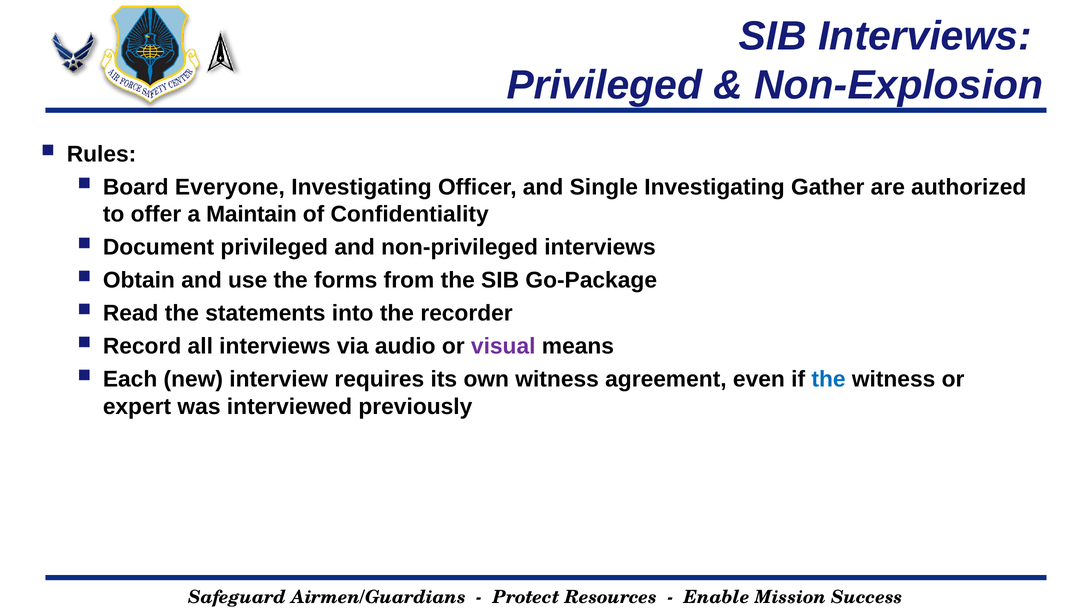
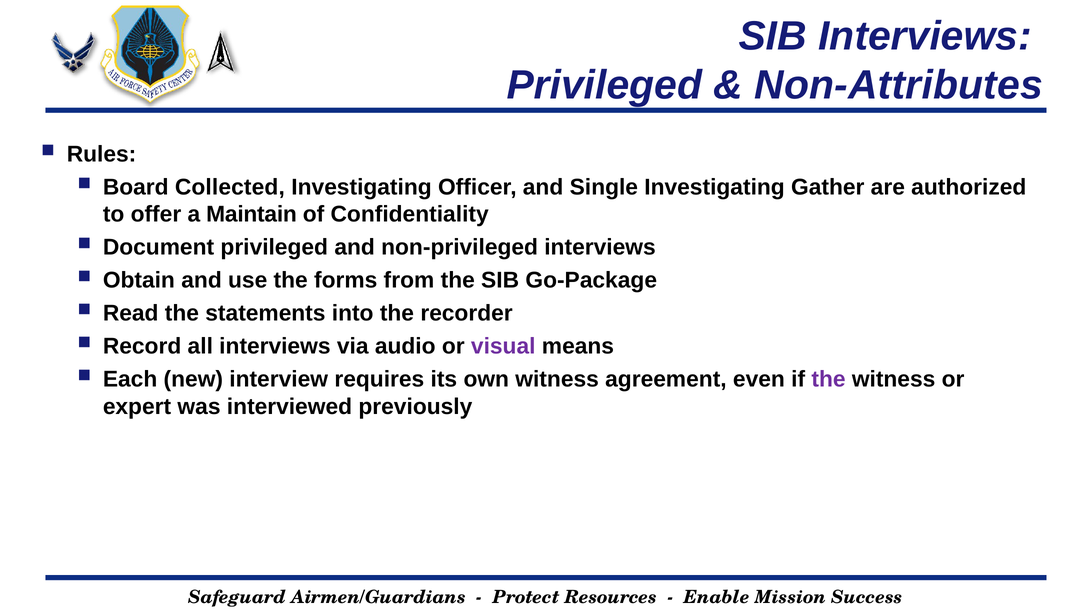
Non-Explosion: Non-Explosion -> Non-Attributes (899, 85)
Everyone: Everyone -> Collected (230, 187)
the colour: blue -> purple (828, 379)
